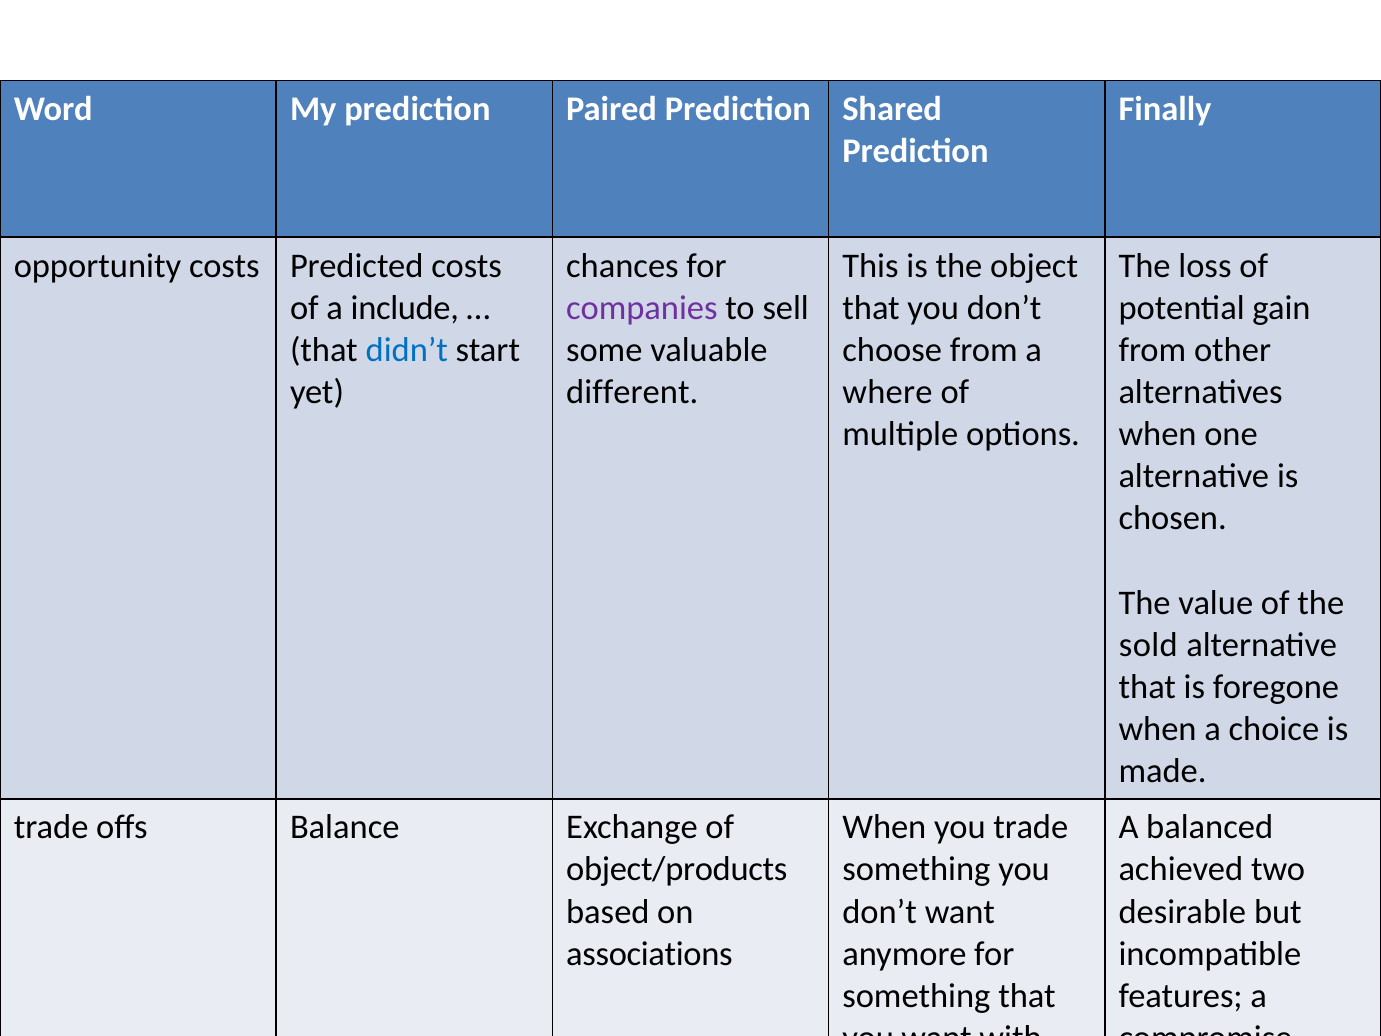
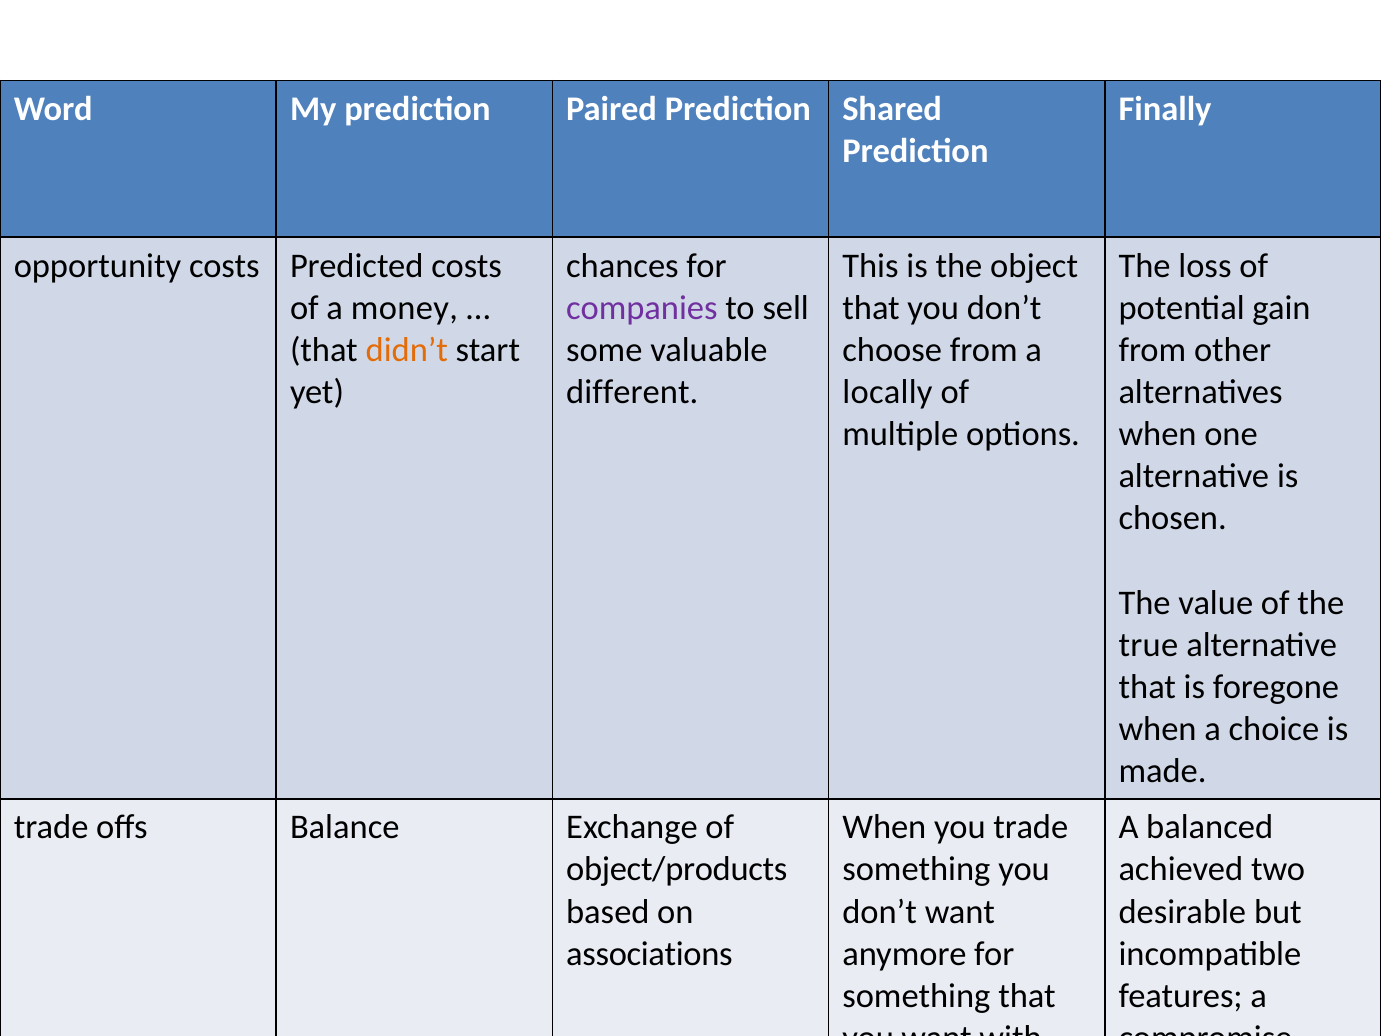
include: include -> money (404, 308)
didn’t colour: blue -> orange (407, 350)
where: where -> locally (888, 392)
sold: sold -> true (1148, 645)
